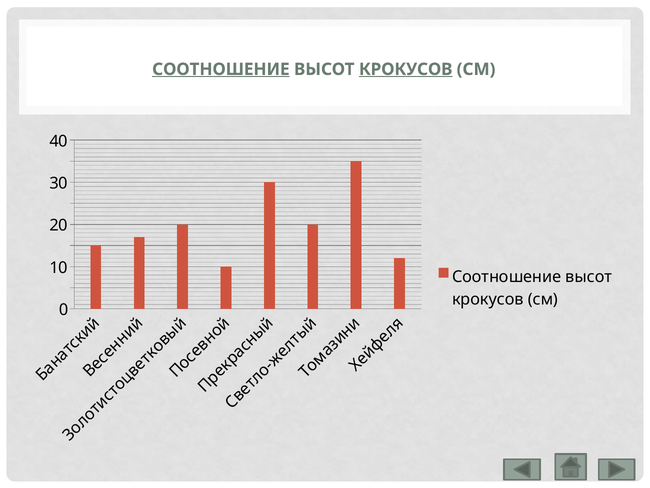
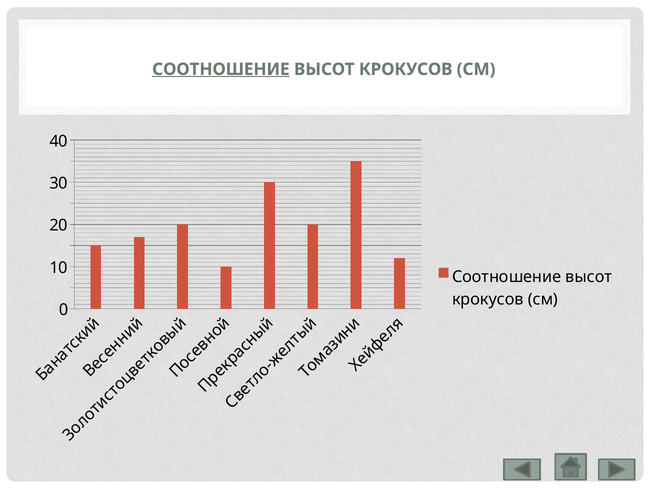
КРОКУСОВ underline: present -> none (406, 69)
